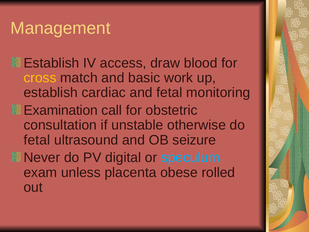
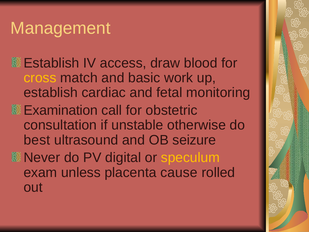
fetal: fetal -> best (37, 140)
speculum colour: light blue -> yellow (190, 157)
obese: obese -> cause (179, 172)
